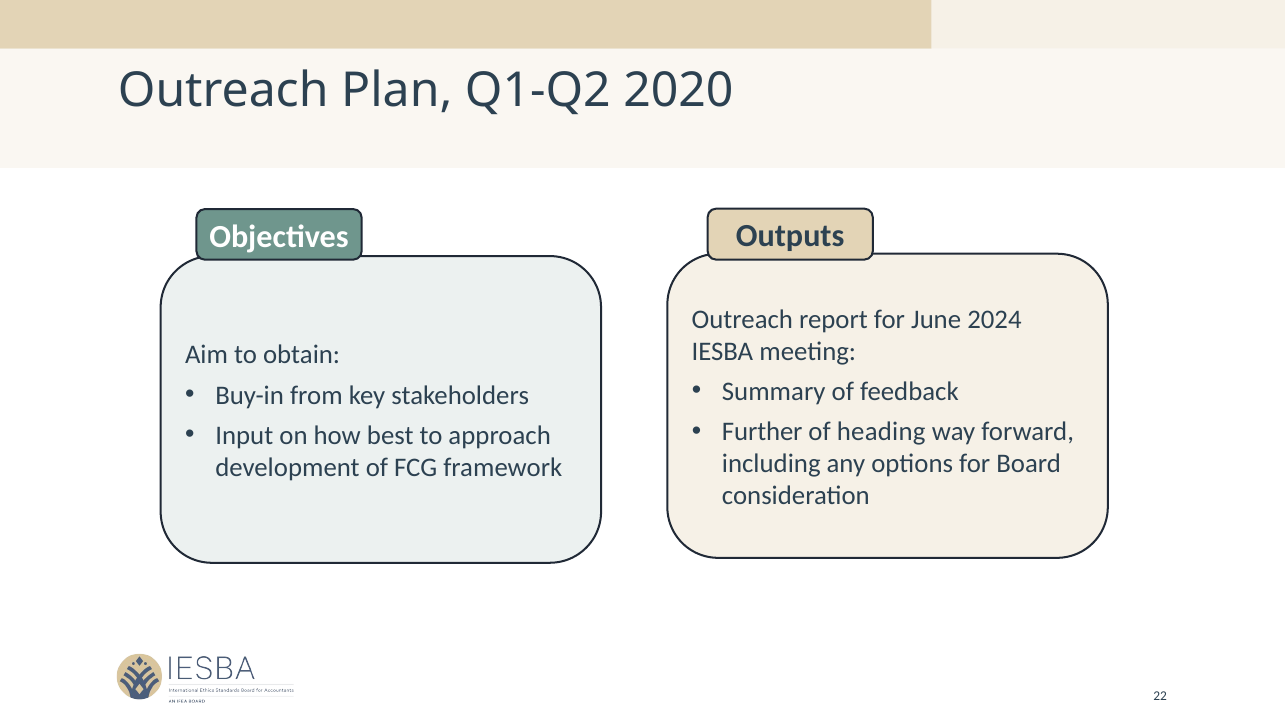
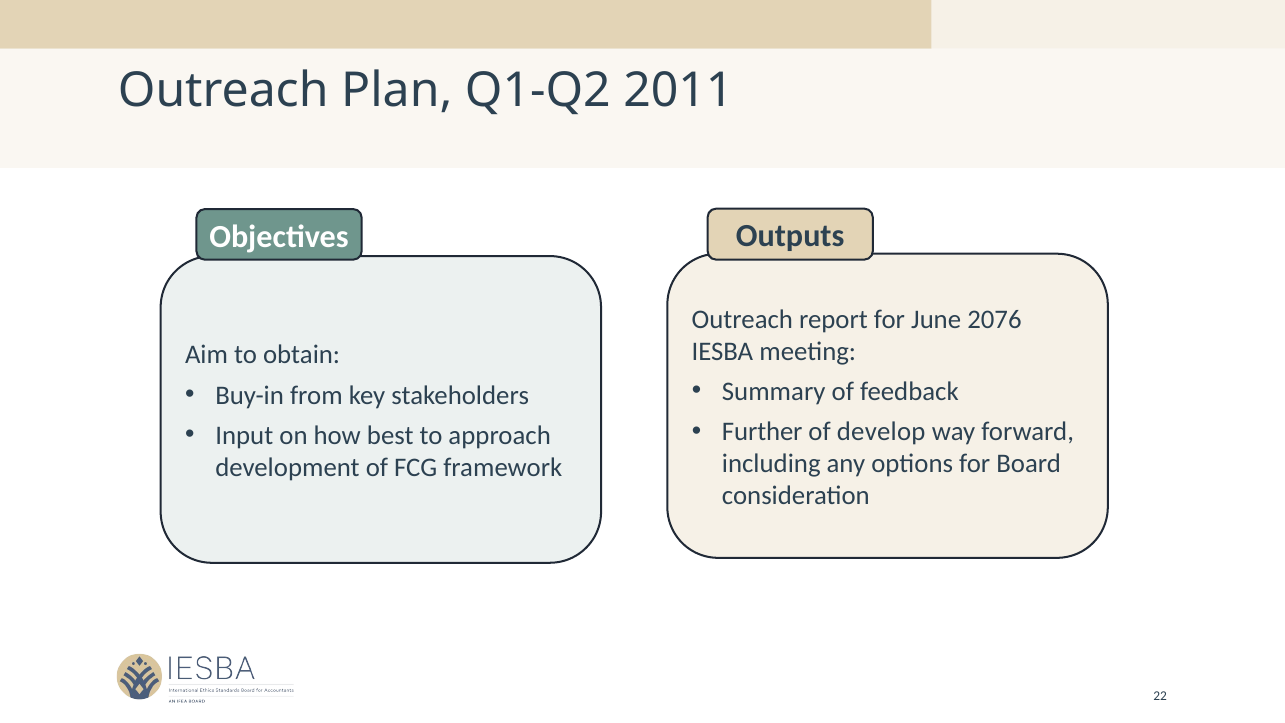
2020: 2020 -> 2011 (678, 91)
2024: 2024 -> 2076 (994, 319)
heading: heading -> develop (881, 432)
